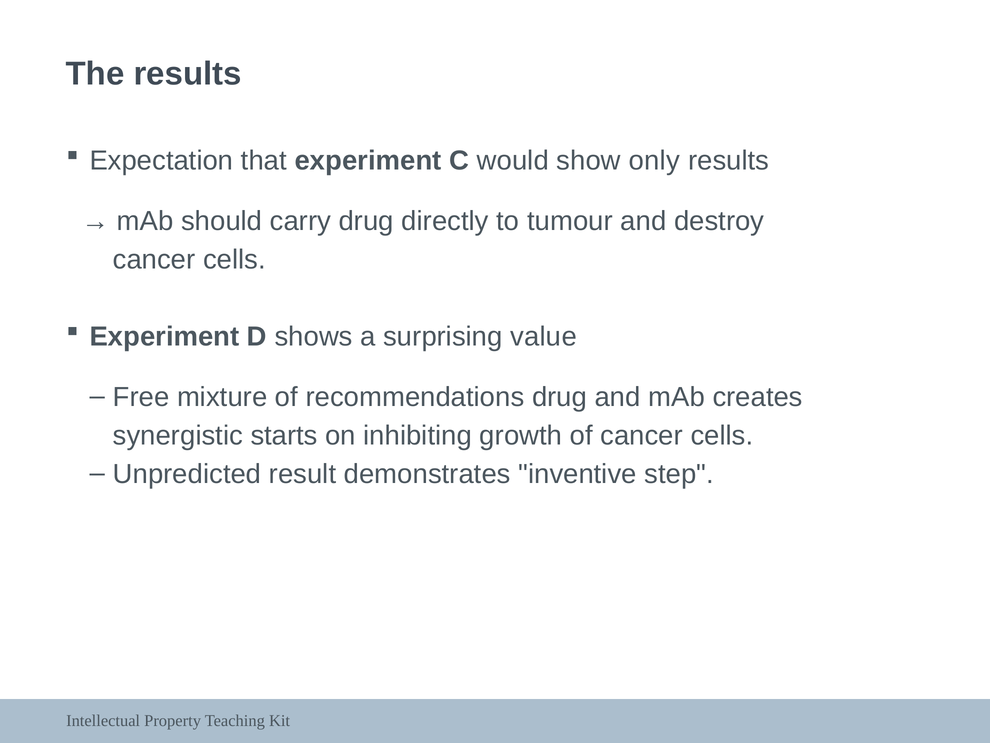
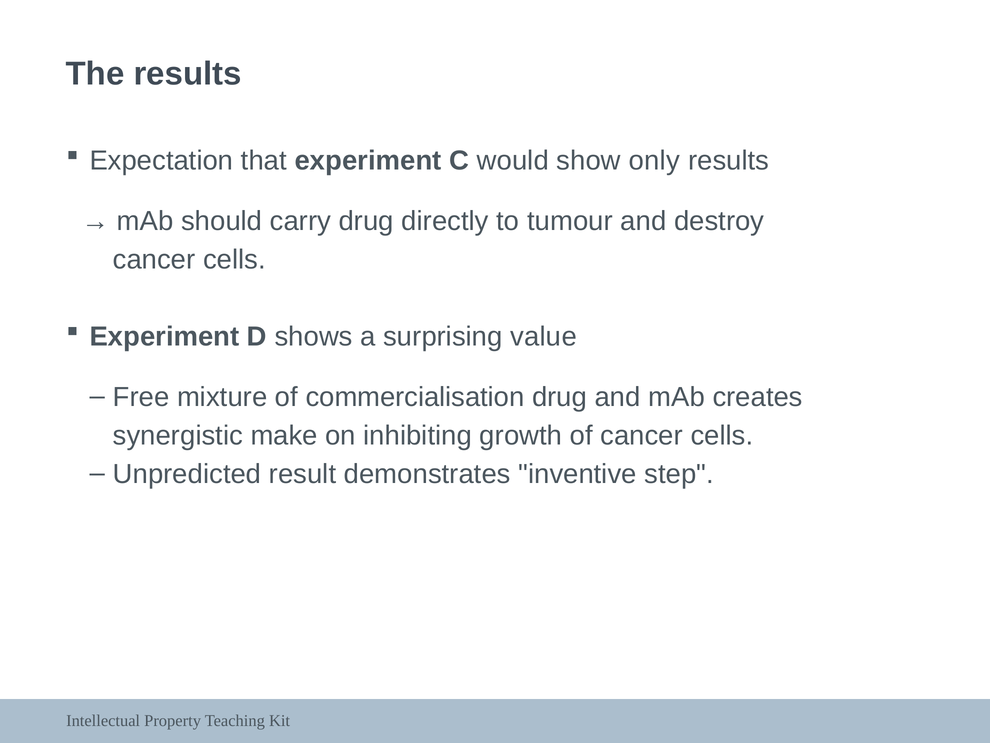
recommendations: recommendations -> commercialisation (415, 397)
starts: starts -> make (284, 436)
